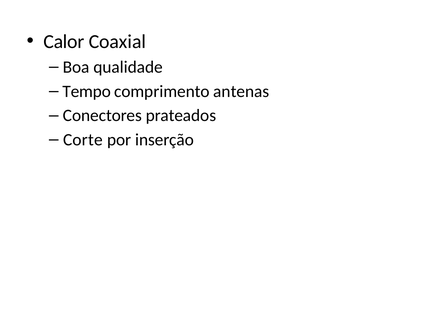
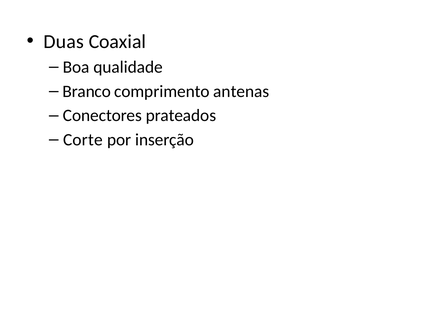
Calor: Calor -> Duas (64, 41)
Tempo: Tempo -> Branco (87, 91)
